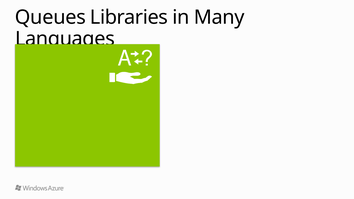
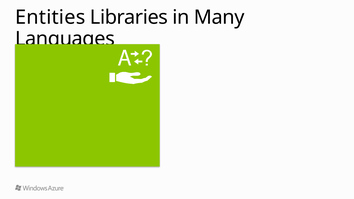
Queues: Queues -> Entities (50, 17)
